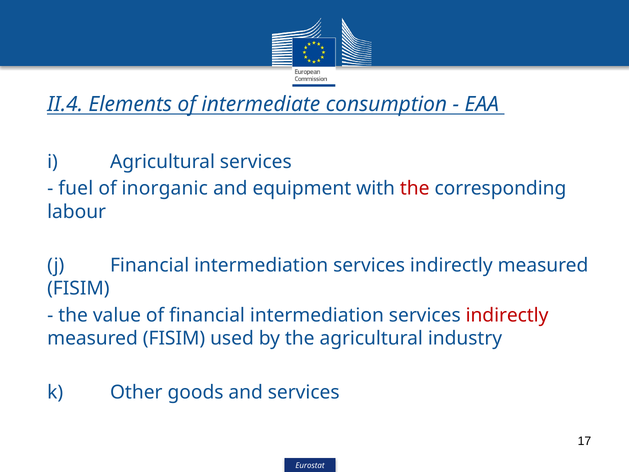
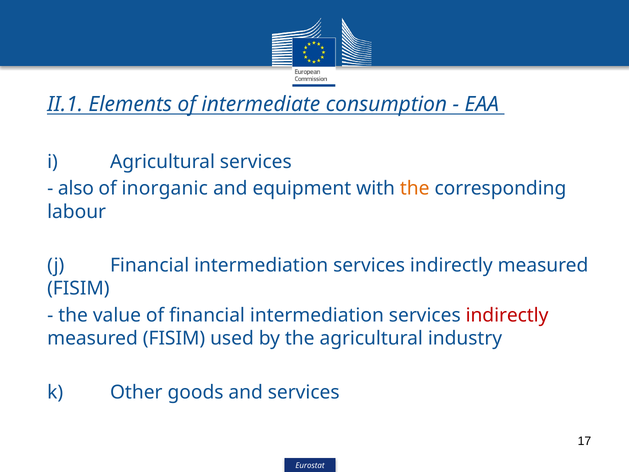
II.4: II.4 -> II.1 (65, 104)
fuel: fuel -> also (76, 189)
the colour: red -> orange (415, 189)
